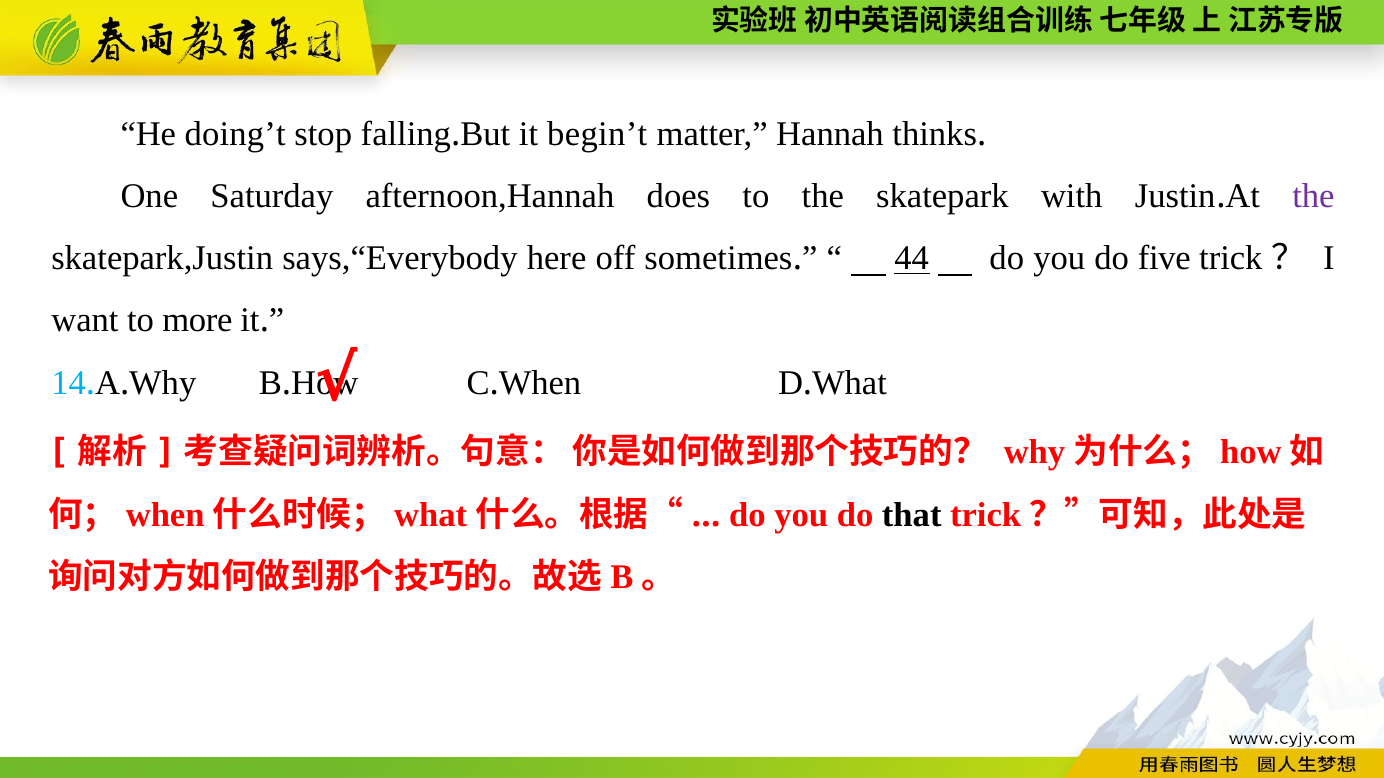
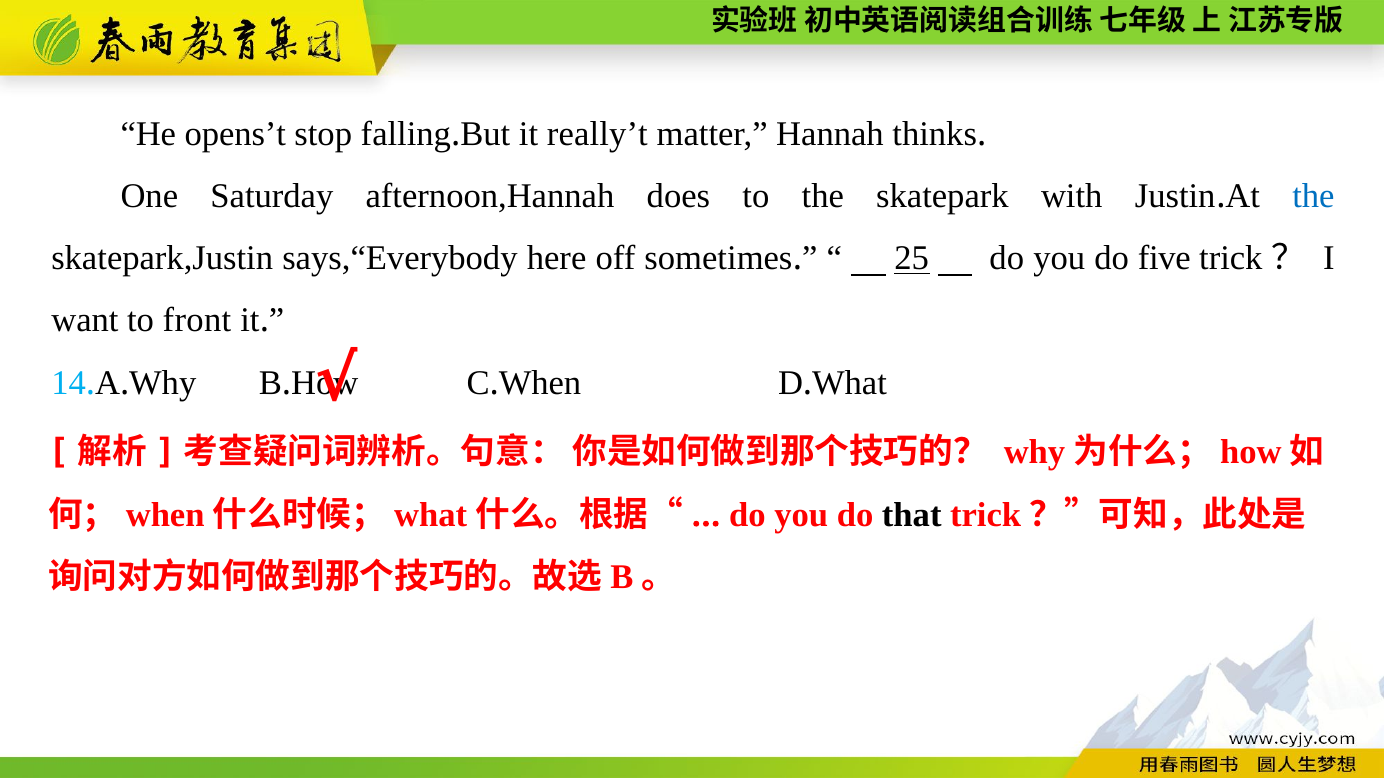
doing’t: doing’t -> opens’t (235, 134)
begin’t: begin’t -> really’t (597, 134)
the colour: purple -> blue (1313, 196)
44: 44 -> 25 (912, 258)
more: more -> front (197, 321)
